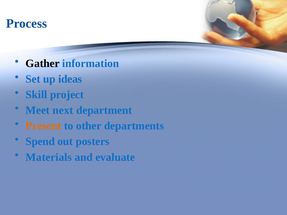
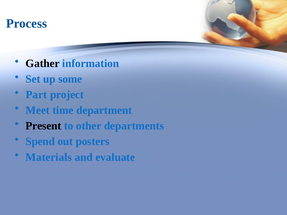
ideas: ideas -> some (70, 79)
Skill: Skill -> Part (36, 95)
next: next -> time (63, 110)
Present colour: orange -> black (43, 126)
